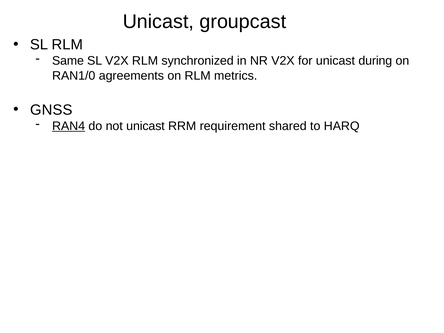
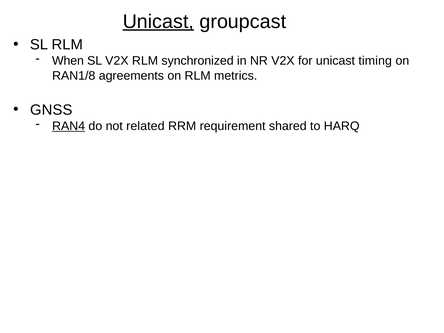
Unicast underline: none -> present (158, 22)
Same: Same -> When (68, 61)
during: during -> timing (375, 61)
RAN1/0: RAN1/0 -> RAN1/8 (74, 76)
not unicast: unicast -> related (145, 126)
